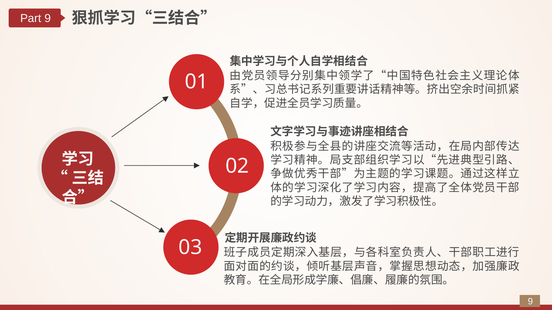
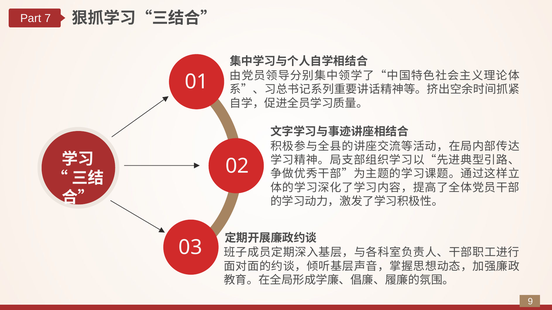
Part 9: 9 -> 7 (48, 18)
